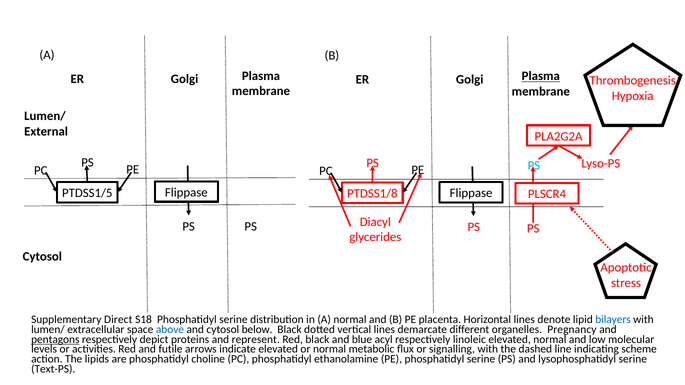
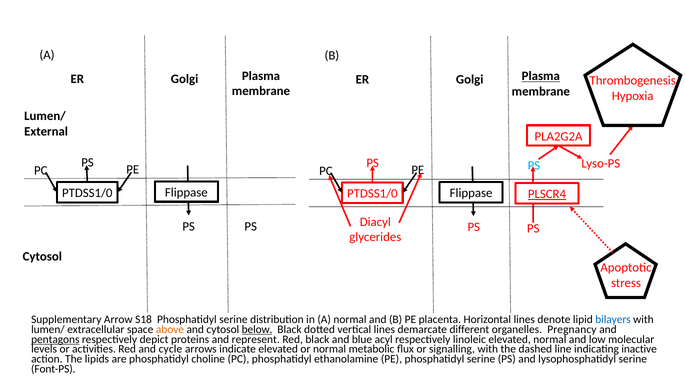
PTDSS1/5: PTDSS1/5 -> PTDSS1/0 (87, 193)
PTDSS1/8: PTDSS1/8 -> PTDSS1/0 (372, 194)
PLSCR4 underline: none -> present (547, 194)
Direct: Direct -> Arrow (118, 320)
above colour: blue -> orange (170, 330)
below underline: none -> present (257, 330)
futile: futile -> cycle (170, 349)
scheme: scheme -> inactive (639, 349)
Text-PS: Text-PS -> Font-PS (53, 369)
